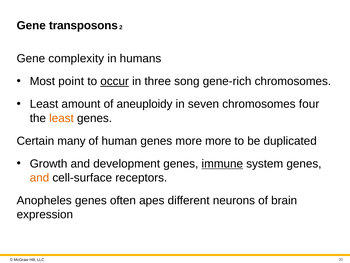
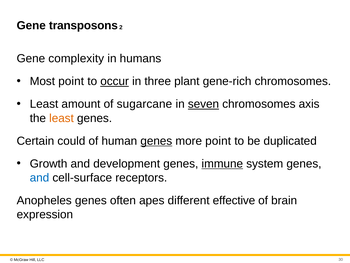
song: song -> plant (187, 81)
aneuploidy: aneuploidy -> sugarcane (144, 104)
seven underline: none -> present (203, 104)
four: four -> axis (309, 104)
many: many -> could (71, 141)
genes underline: none -> present (156, 141)
more more: more -> point (218, 141)
and colour: orange -> blue (39, 177)
neurons: neurons -> effective (234, 200)
